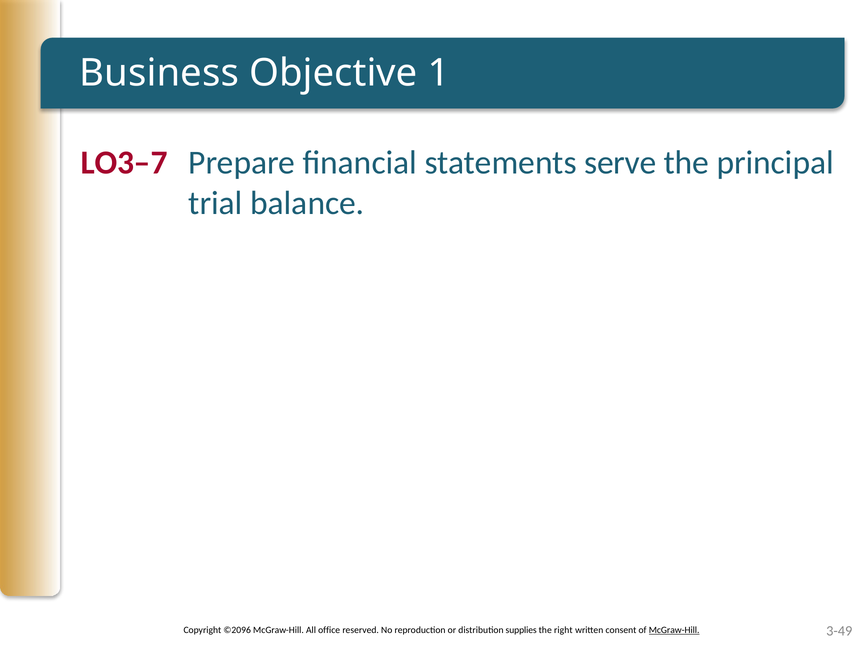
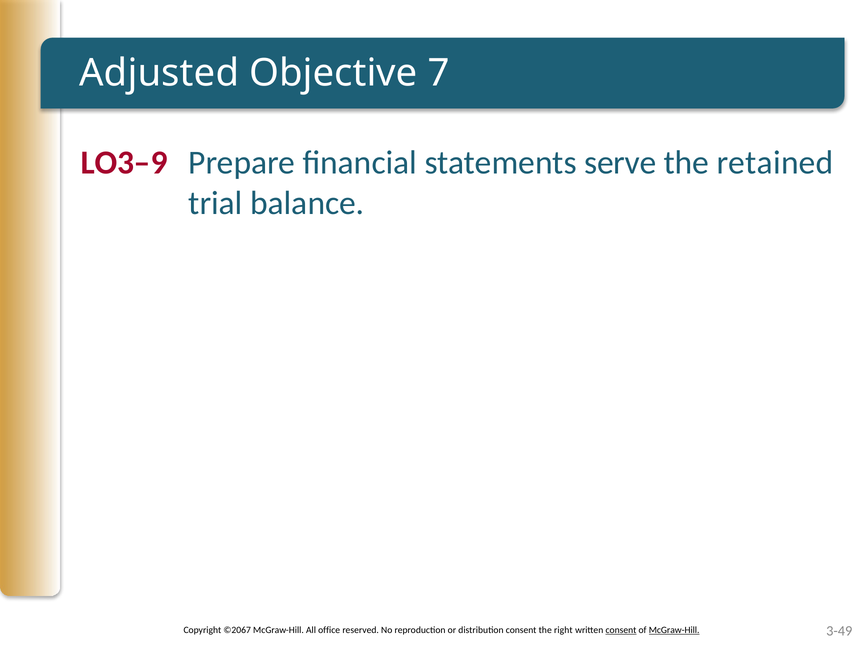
Business: Business -> Adjusted (159, 73)
1: 1 -> 7 (439, 73)
LO3–7: LO3–7 -> LO3–9 (124, 163)
principal: principal -> retained (775, 163)
©2096: ©2096 -> ©2067 (237, 630)
distribution supplies: supplies -> consent (521, 630)
consent underline: none -> present (621, 630)
